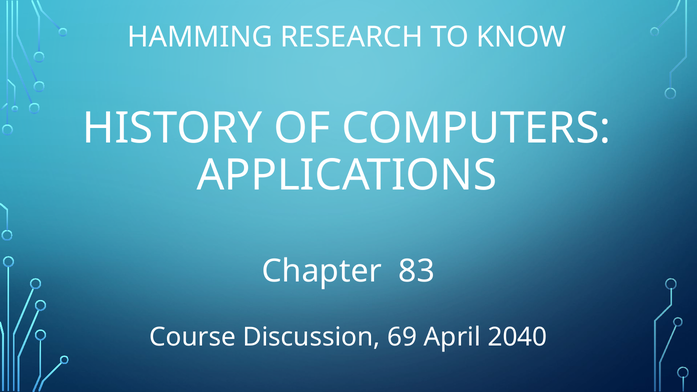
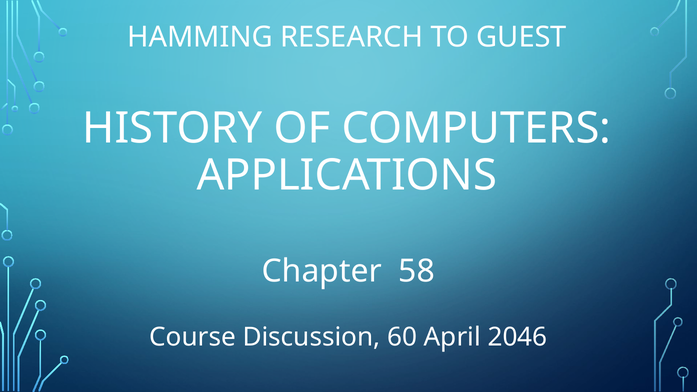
KNOW: KNOW -> GUEST (521, 37)
83: 83 -> 58 (417, 271)
69: 69 -> 60 (402, 337)
2040: 2040 -> 2046 (517, 337)
